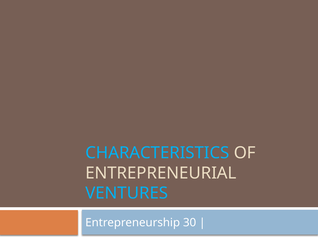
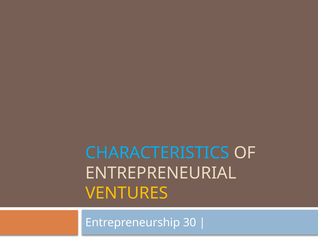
VENTURES colour: light blue -> yellow (127, 194)
